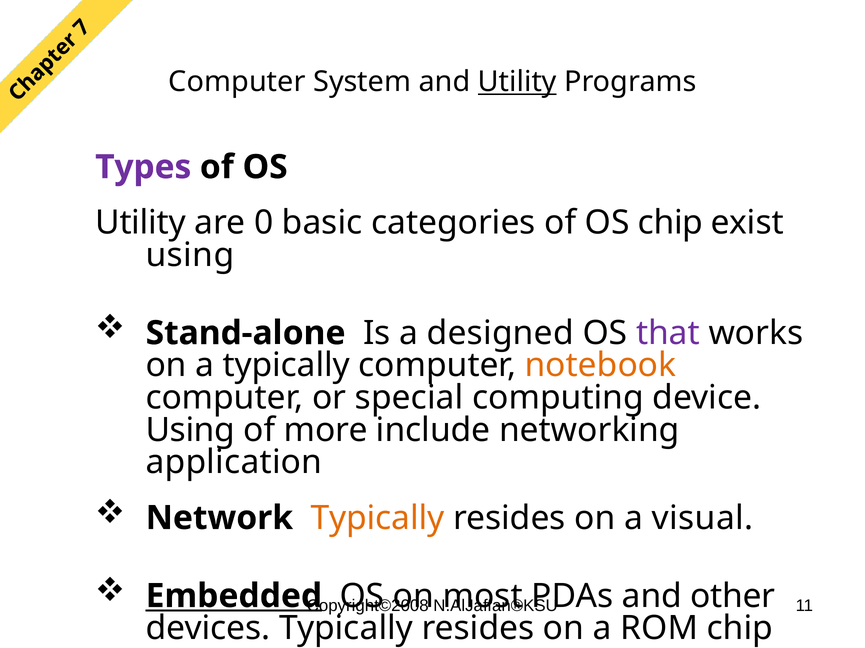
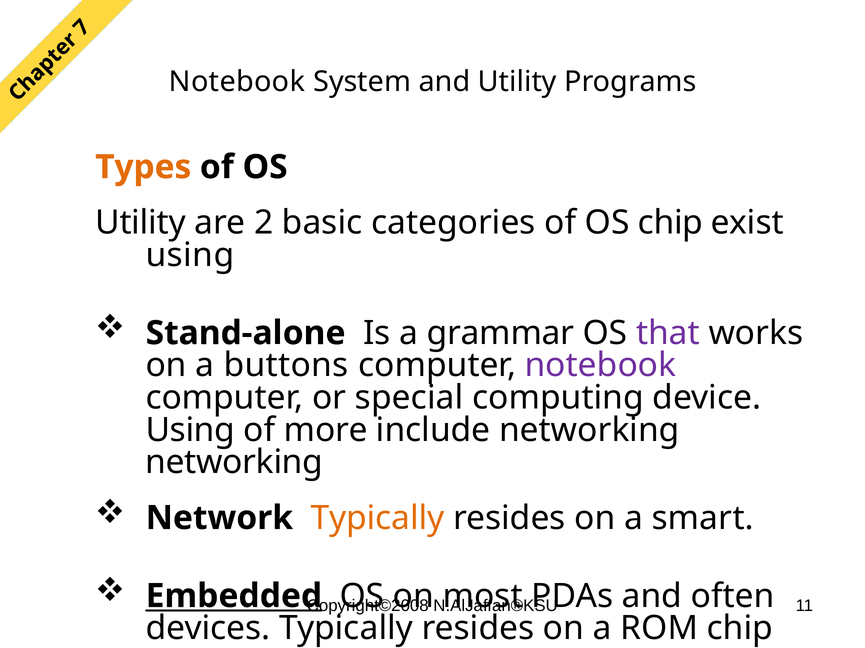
Computer: Computer -> Notebook (237, 82)
Utility underline: present -> none (517, 82)
Types colour: purple -> orange (143, 167)
0: 0 -> 2 (264, 223)
designed: designed -> grammar (501, 333)
a typically: typically -> buttons (286, 366)
notebook colour: orange -> purple (600, 366)
application: application -> networking (234, 463)
visual: visual -> smart (703, 519)
other: other -> often (733, 597)
